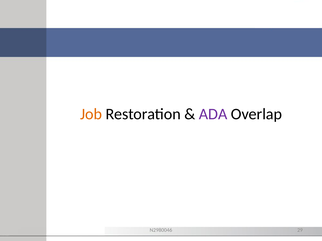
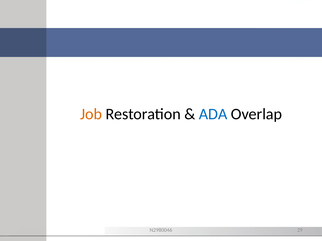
ADA colour: purple -> blue (213, 114)
